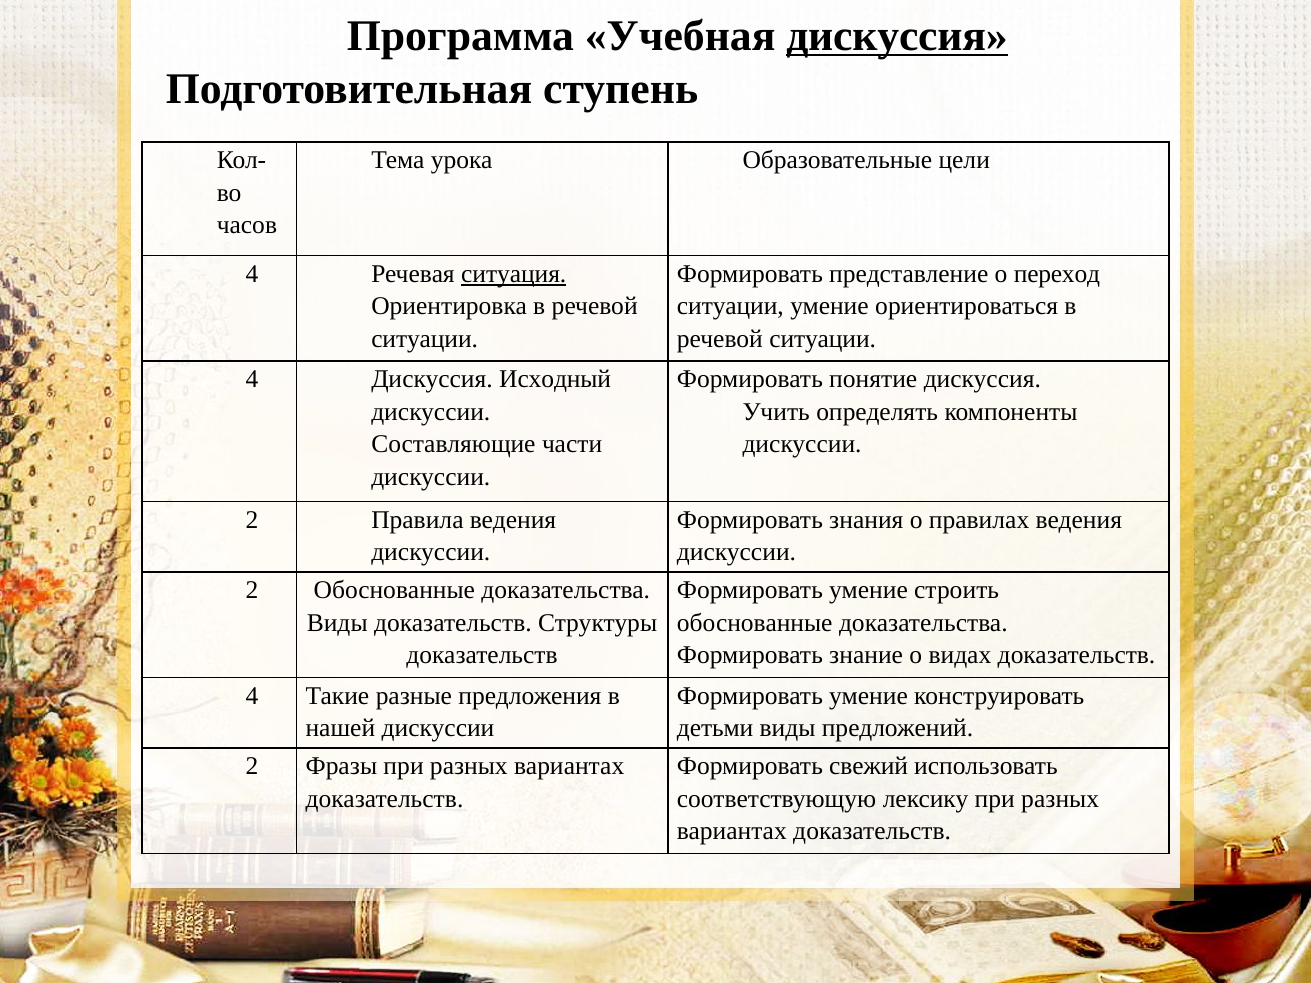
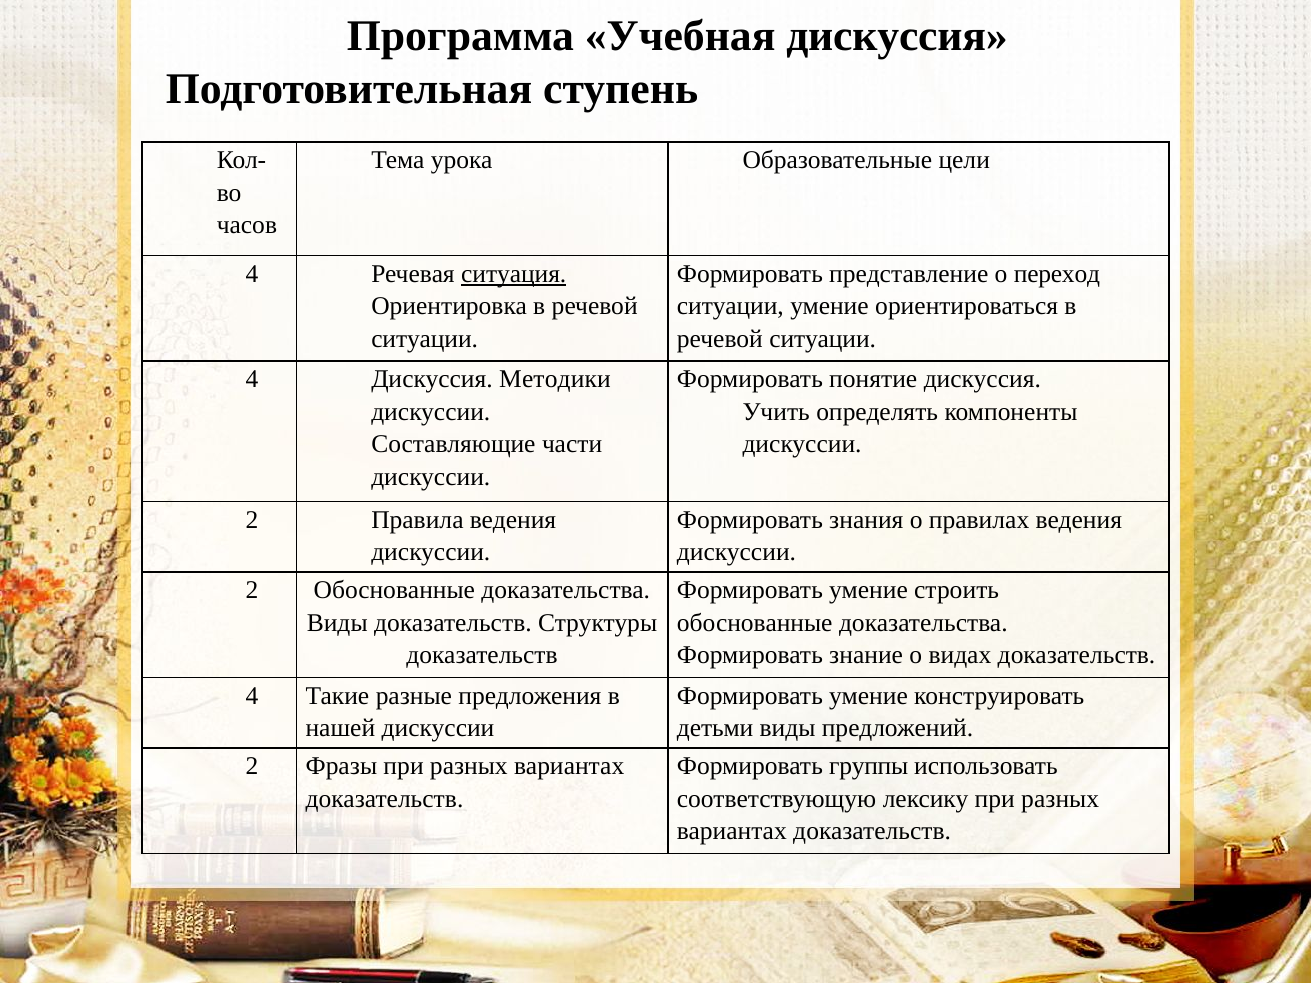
дискуссия underline: present -> none (897, 36)
Исходный: Исходный -> Методики (555, 380)
свежий: свежий -> группы (869, 767)
